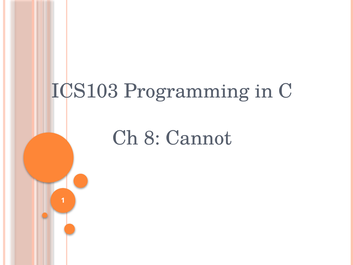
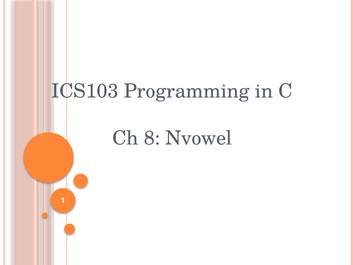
Cannot: Cannot -> Nvowel (199, 138)
